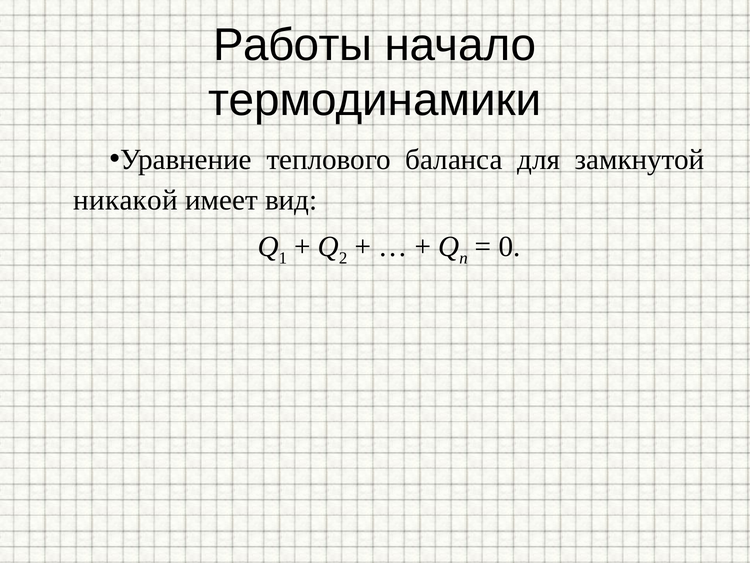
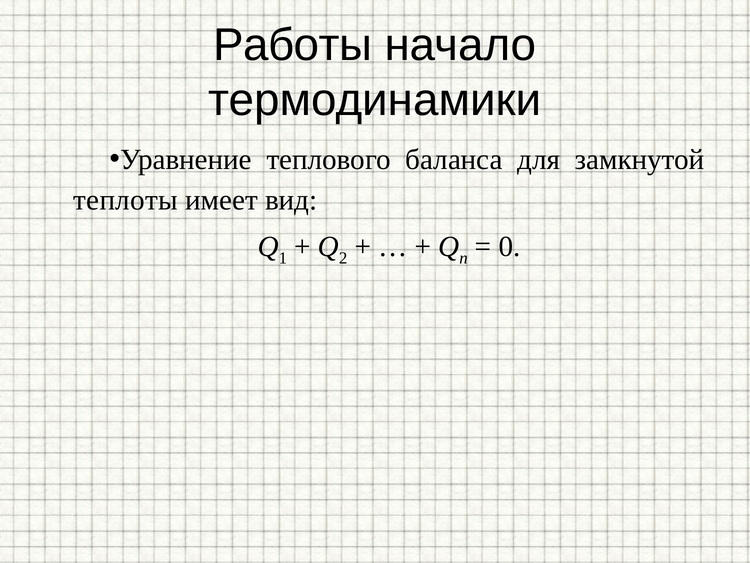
никакой: никакой -> теплоты (126, 200)
